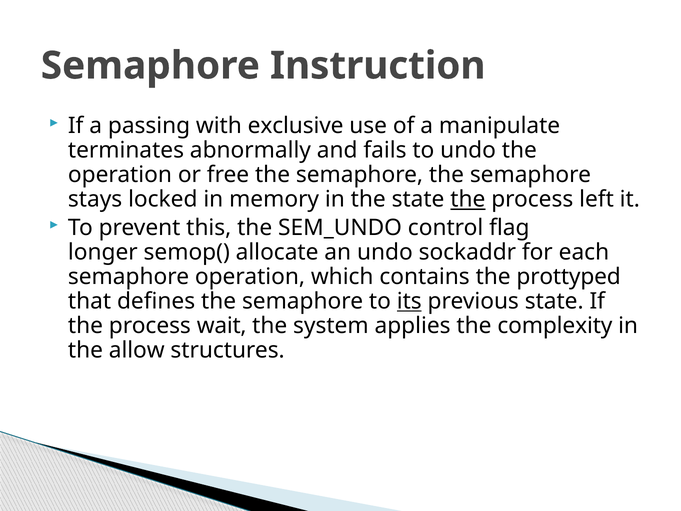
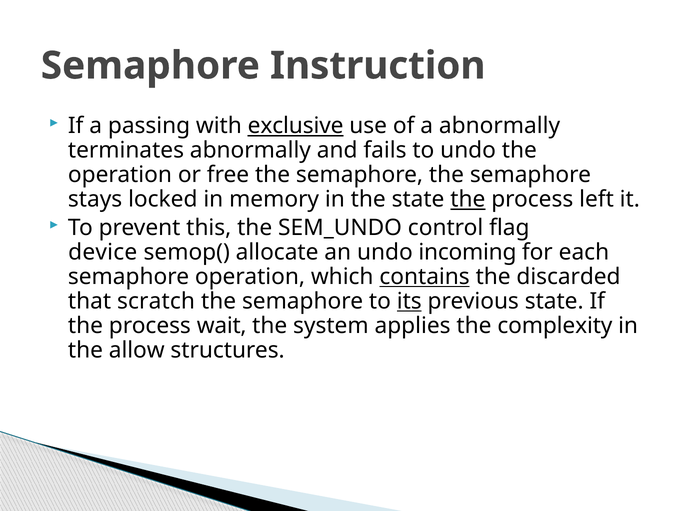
exclusive underline: none -> present (296, 126)
a manipulate: manipulate -> abnormally (500, 126)
longer: longer -> device (103, 252)
sockaddr: sockaddr -> incoming (467, 252)
contains underline: none -> present (425, 277)
prottyped: prottyped -> discarded (569, 277)
defines: defines -> scratch (156, 301)
